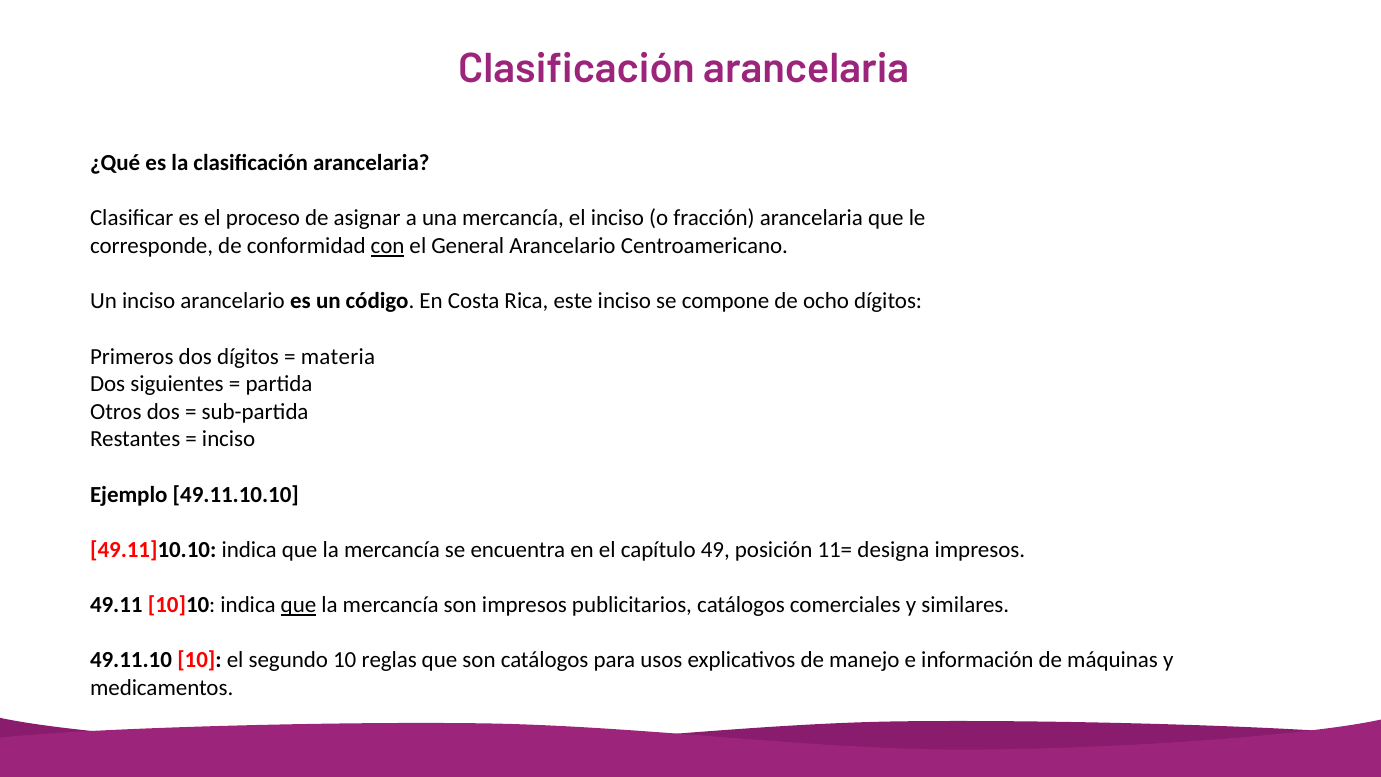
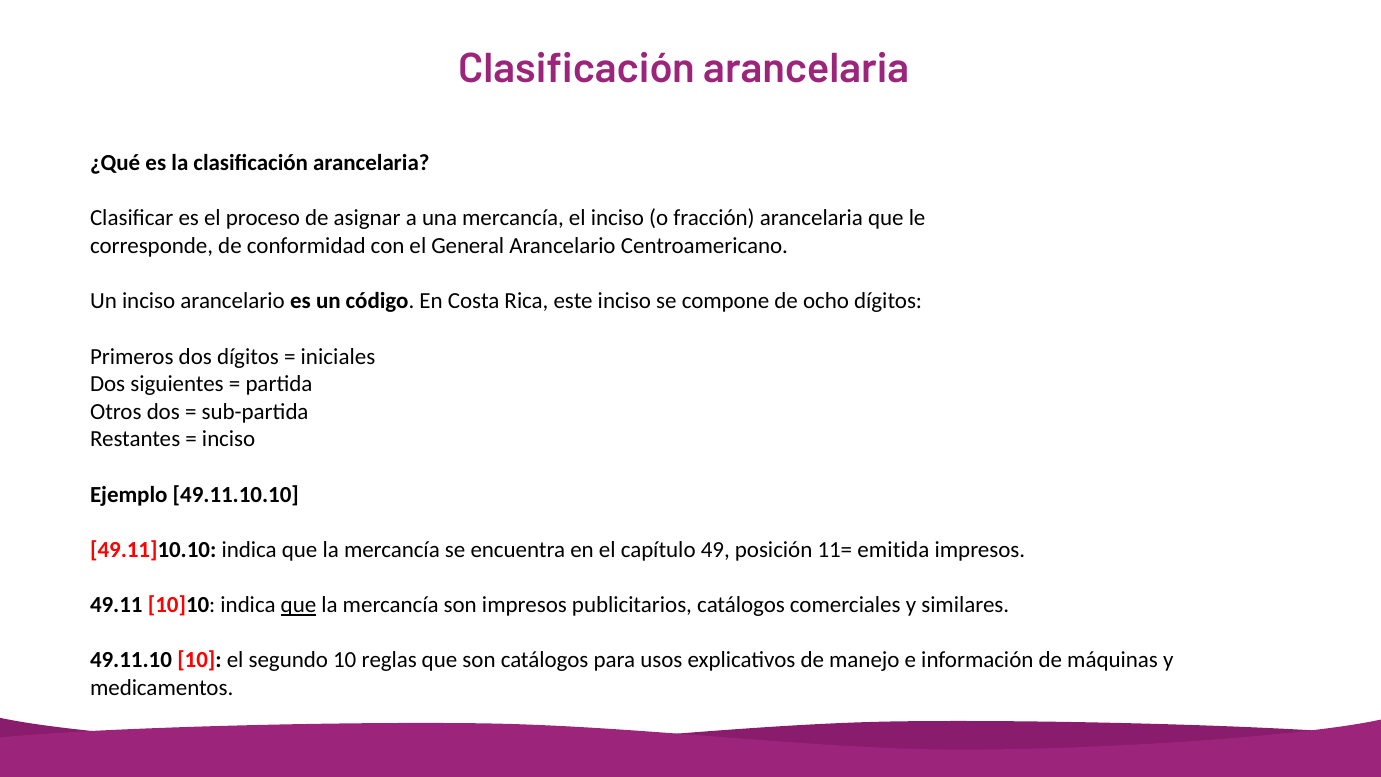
con underline: present -> none (388, 246)
materia: materia -> iniciales (338, 356)
designa: designa -> emitida (893, 550)
